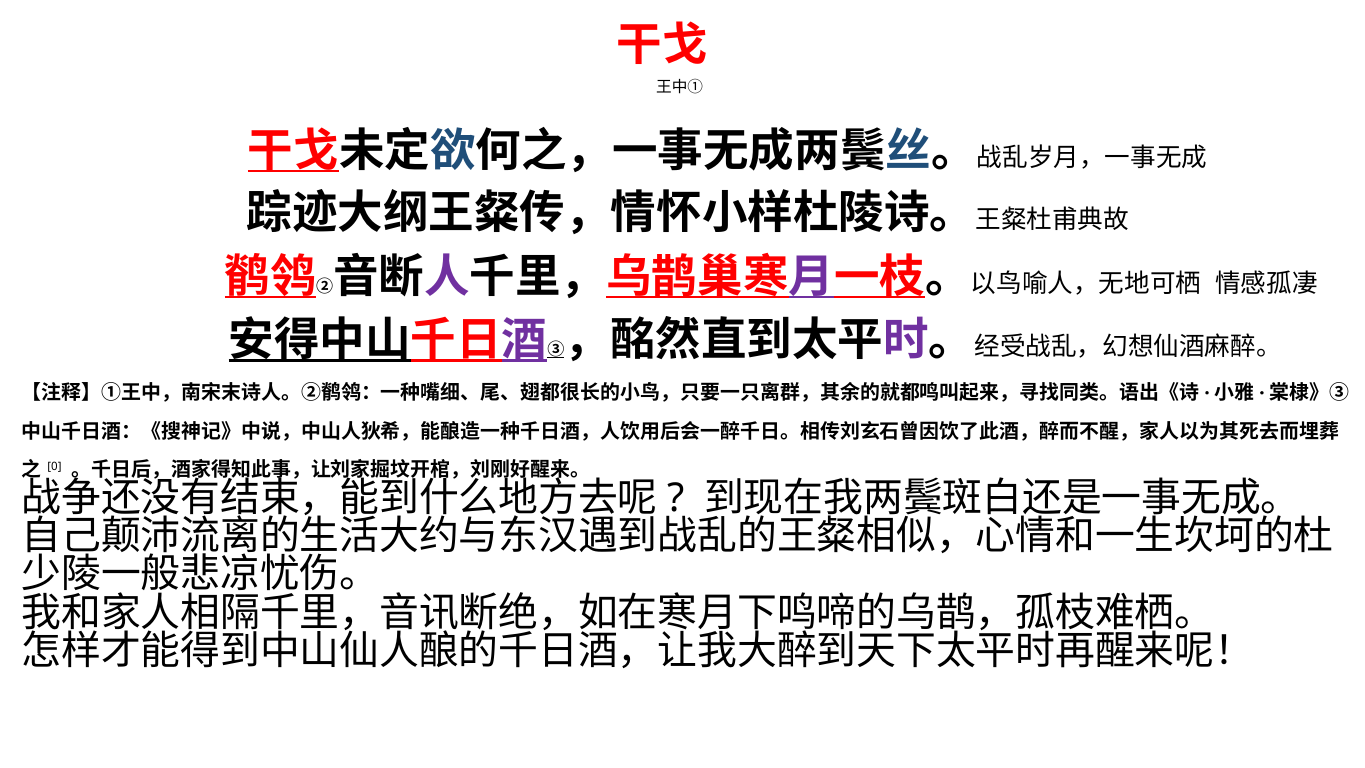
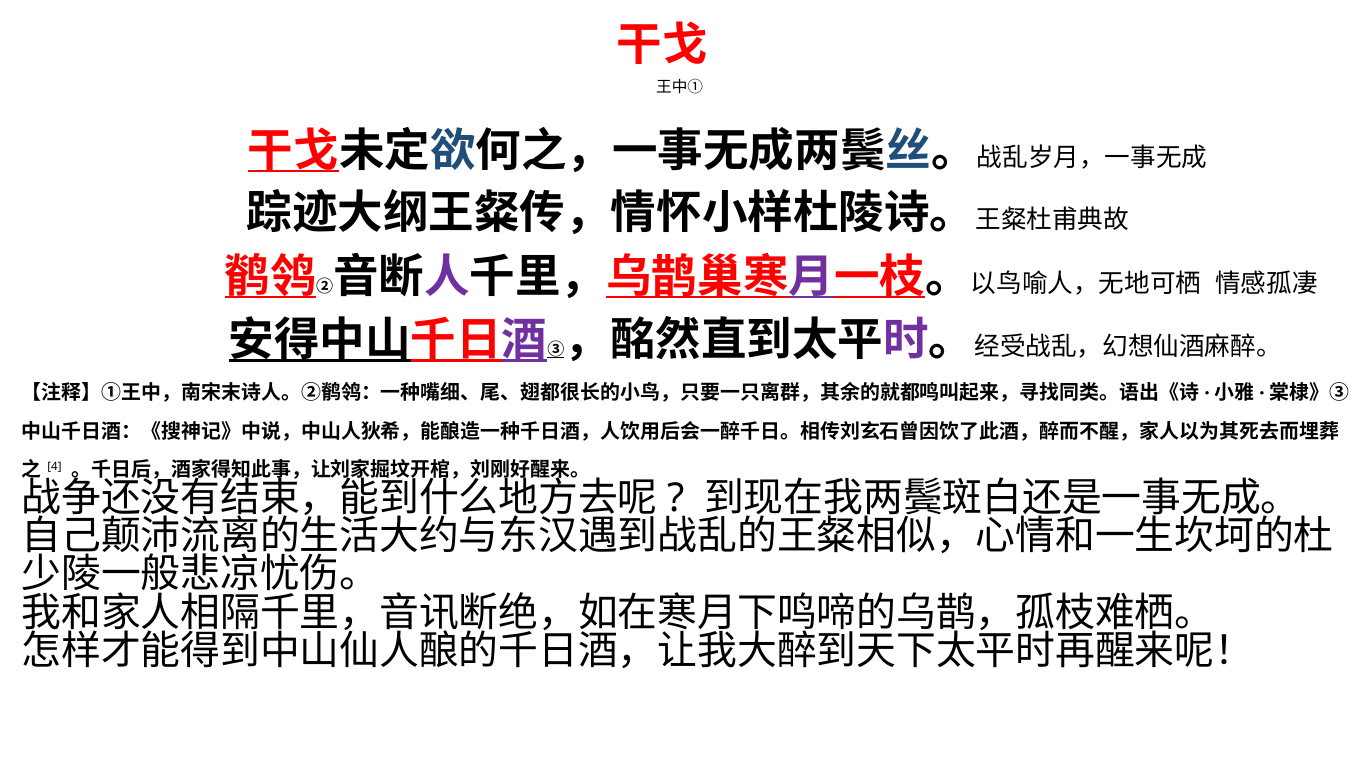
0: 0 -> 4 (55, 467)
